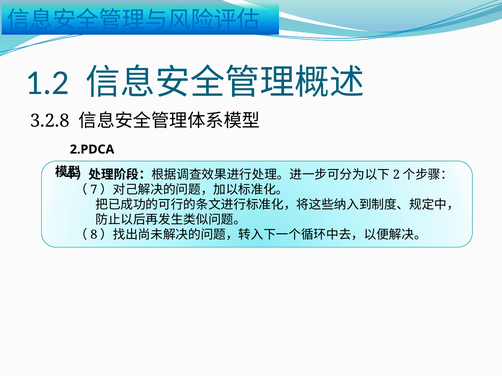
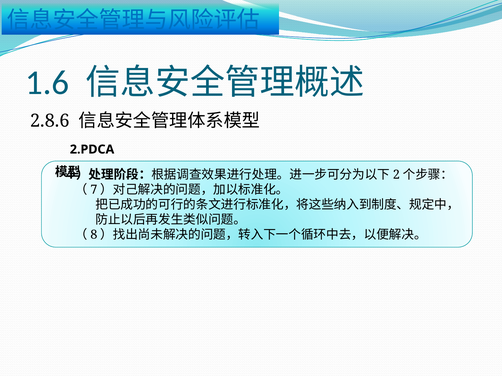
1.2: 1.2 -> 1.6 (47, 83)
3.2.8: 3.2.8 -> 2.8.6 (50, 121)
